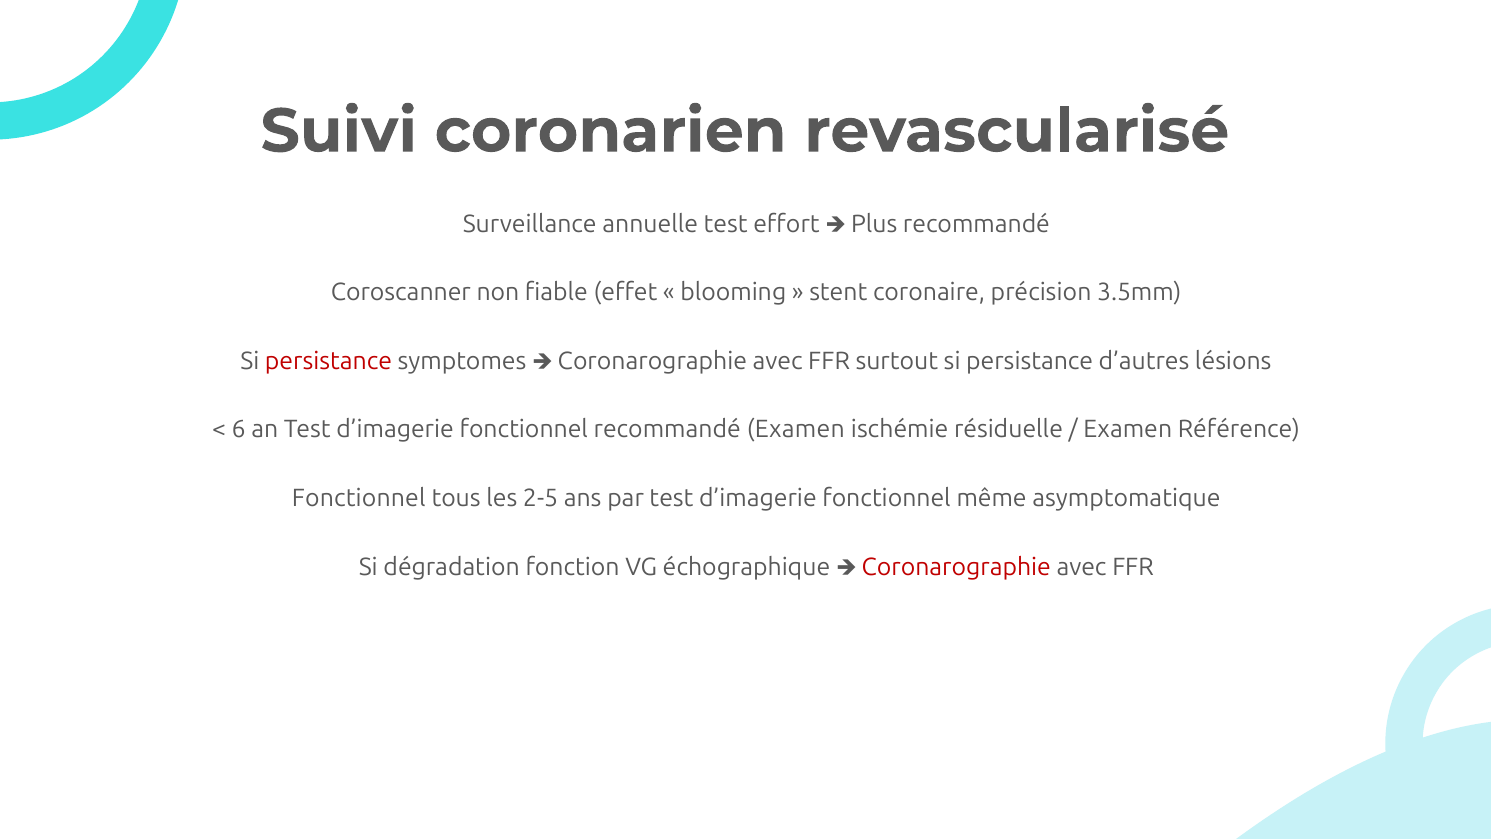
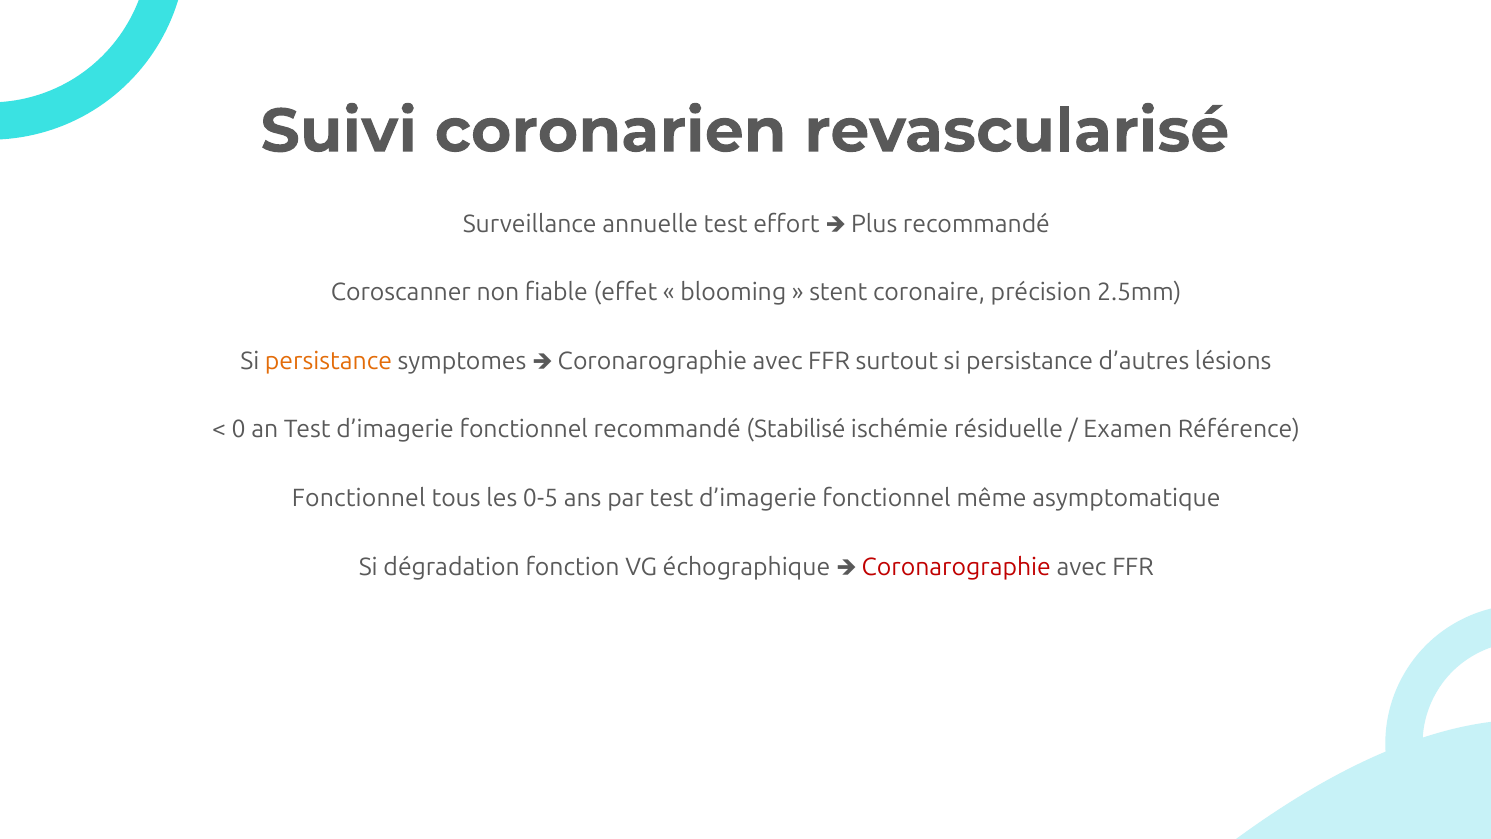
3.5mm: 3.5mm -> 2.5mm (1139, 292)
persistance colour: red -> orange (329, 361)
6: 6 -> 0 (239, 430)
recommandé Examen: Examen -> Stabilisé (796, 430)
2-5: 2-5 -> 0-5 (541, 498)
